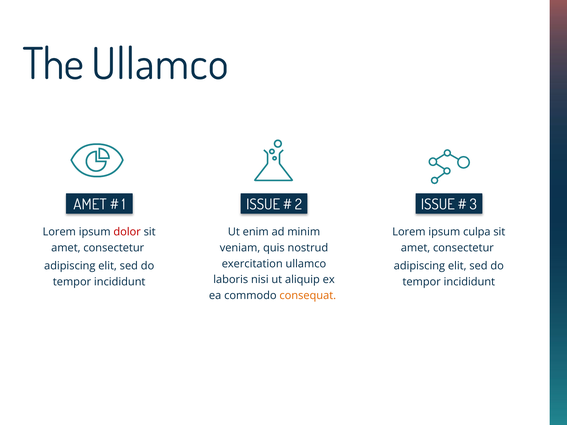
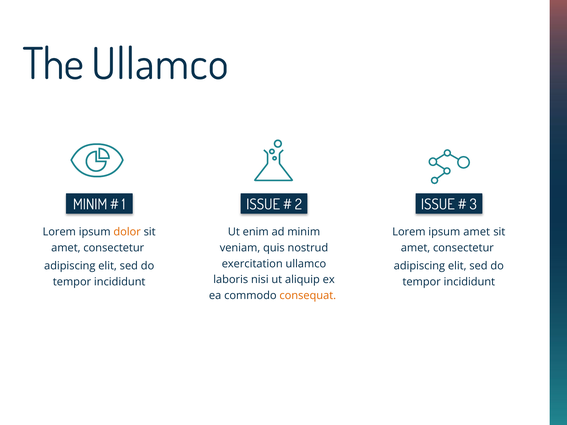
AMET: AMET -> MINIM (90, 205)
dolor colour: red -> orange (127, 232)
ipsum culpa: culpa -> amet (477, 232)
